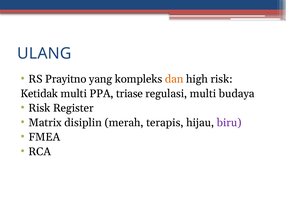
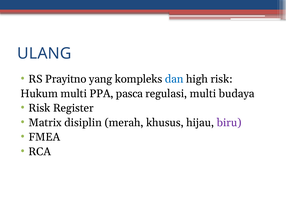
dan colour: orange -> blue (174, 79)
Ketidak: Ketidak -> Hukum (39, 94)
triase: triase -> pasca (129, 94)
terapis: terapis -> khusus (165, 123)
